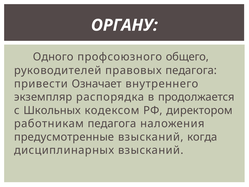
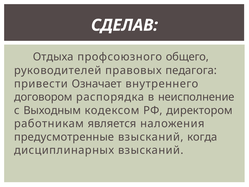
ОРГАНУ: ОРГАНУ -> СДЕЛАВ (124, 25)
Одного: Одного -> Отдыха (53, 57)
экземпляр: экземпляр -> договором (43, 97)
продолжается: продолжается -> неисполнение (196, 97)
Школьных: Школьных -> Выходным (52, 110)
работникам педагога: педагога -> является (112, 124)
